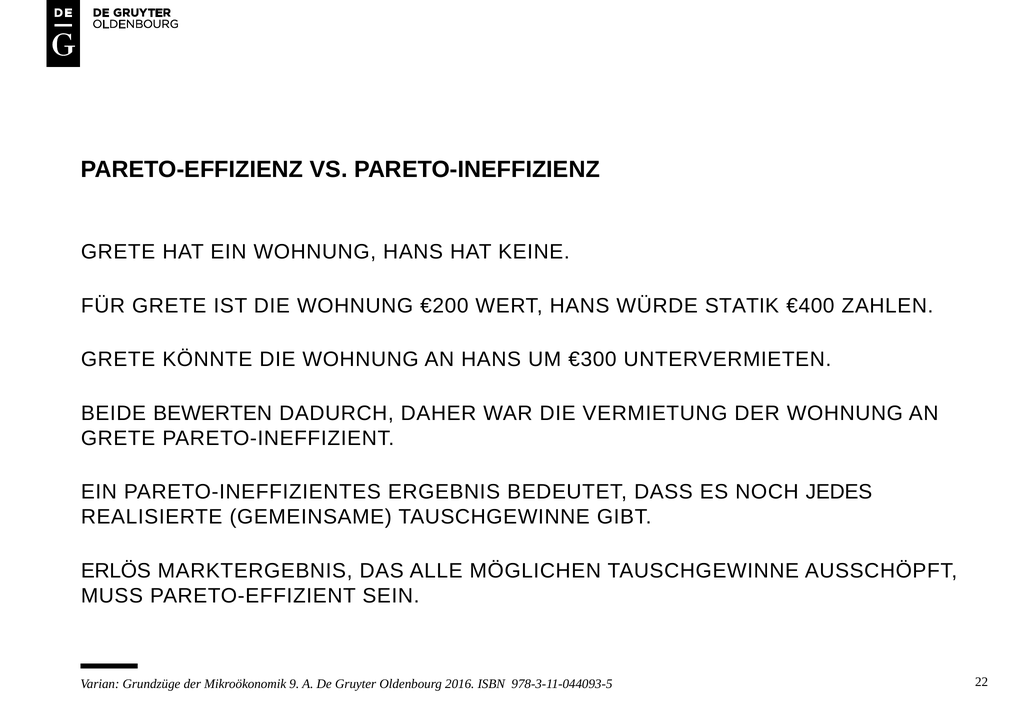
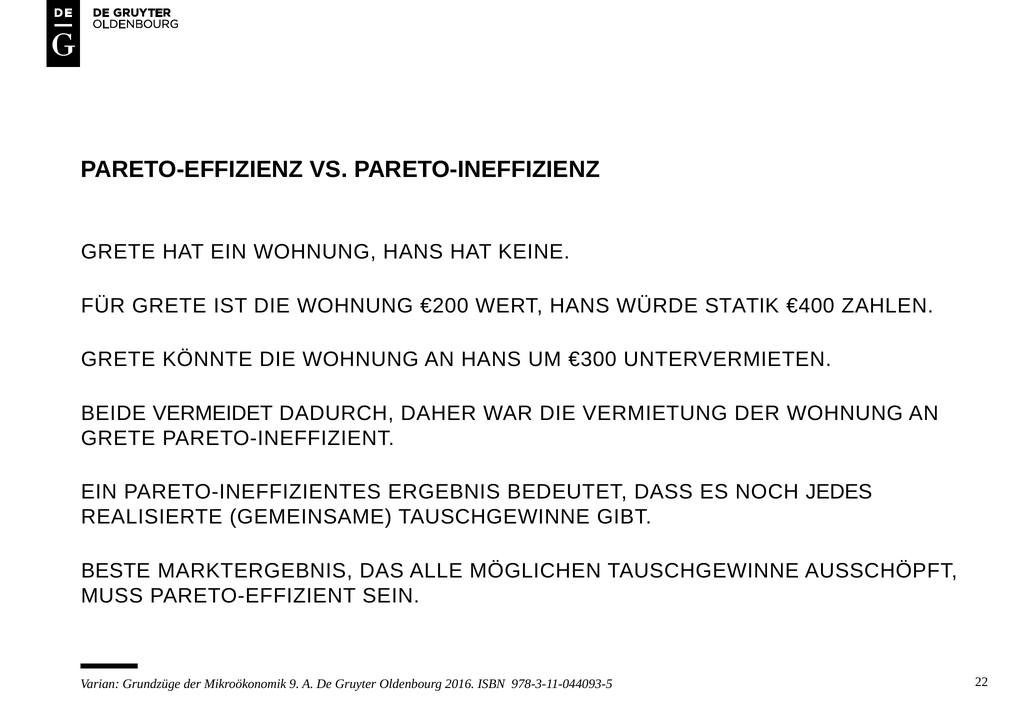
BEWERTEN: BEWERTEN -> VERMEIDET (213, 413)
ERLÖS: ERLÖS -> BESTE (116, 571)
